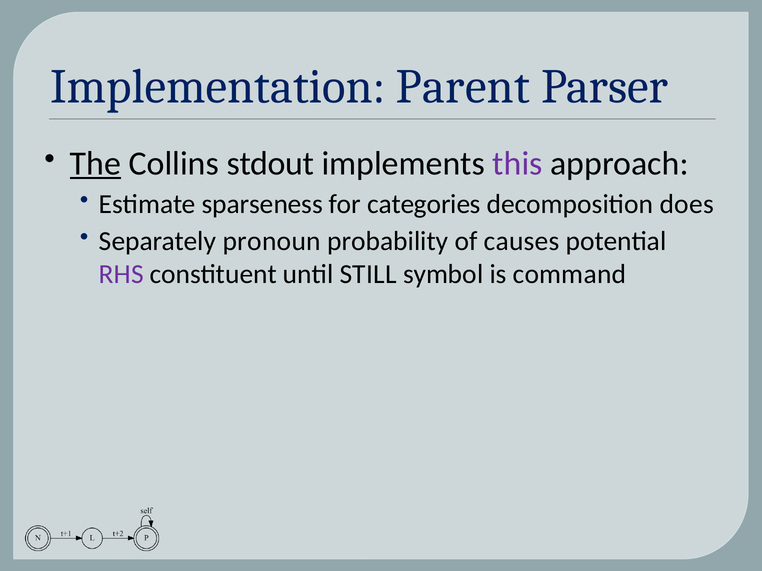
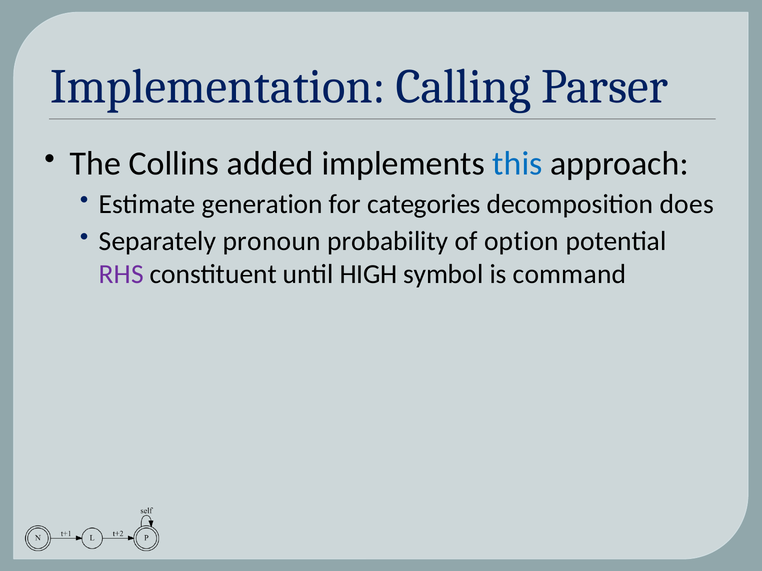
Parent: Parent -> Calling (463, 87)
The underline: present -> none (95, 164)
stdout: stdout -> added (270, 164)
this colour: purple -> blue (518, 164)
sparseness: sparseness -> generation (262, 204)
causes: causes -> option (522, 241)
STILL: STILL -> HIGH (368, 274)
